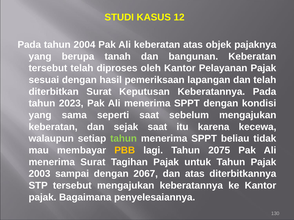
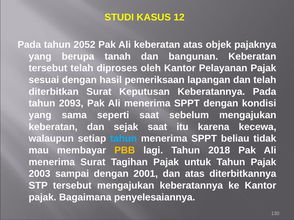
2004: 2004 -> 2052 (84, 45)
2023: 2023 -> 2093 (71, 104)
tahun colour: light green -> light blue (124, 139)
2075: 2075 -> 2018 (219, 151)
2067: 2067 -> 2001 (146, 174)
